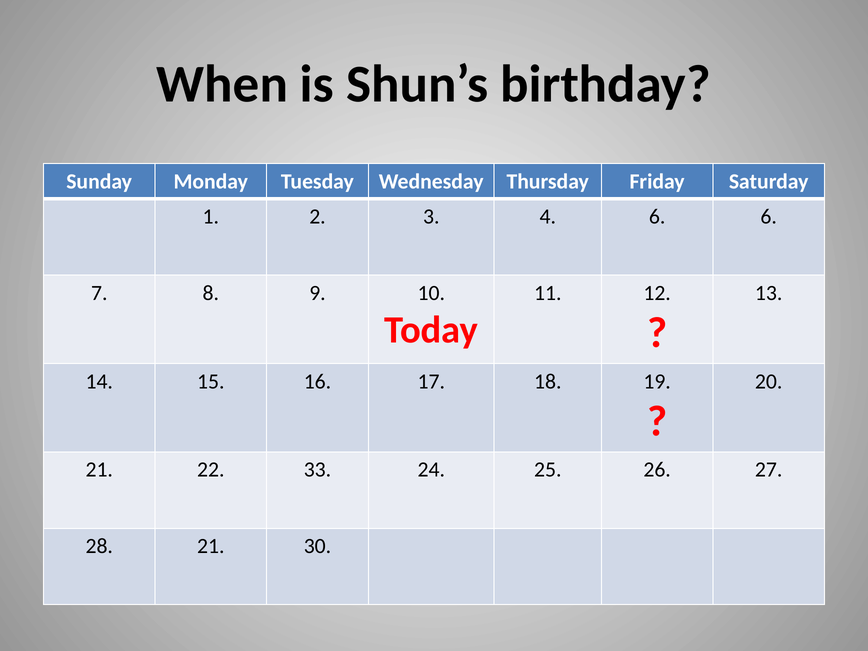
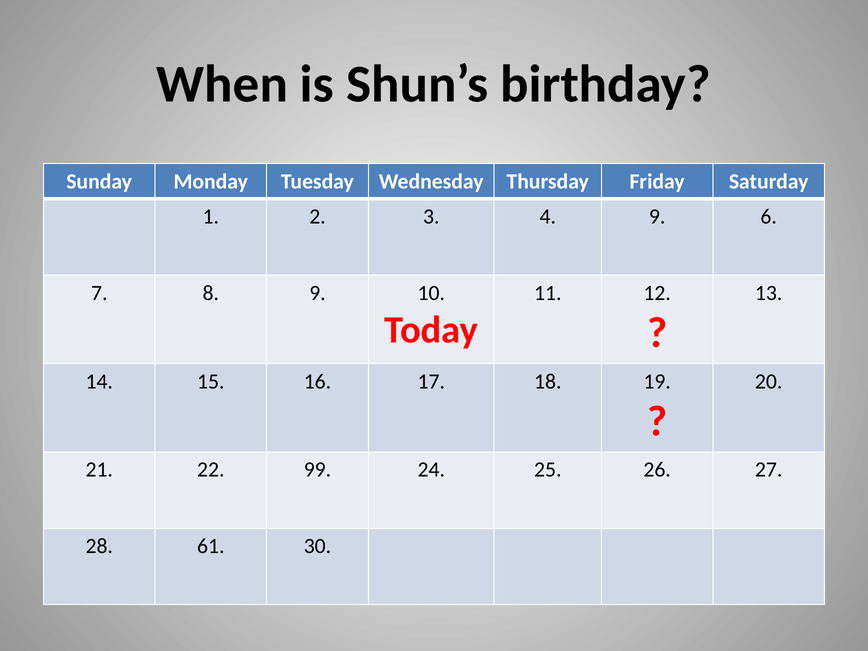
4 6: 6 -> 9 (657, 217)
33: 33 -> 99 (317, 470)
28 21: 21 -> 61 (211, 546)
